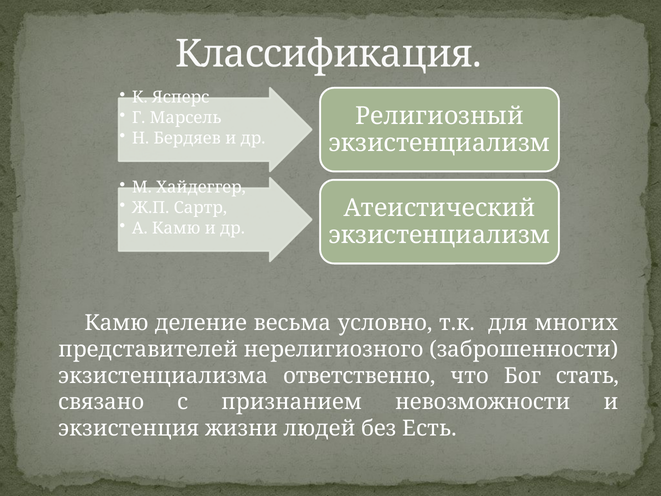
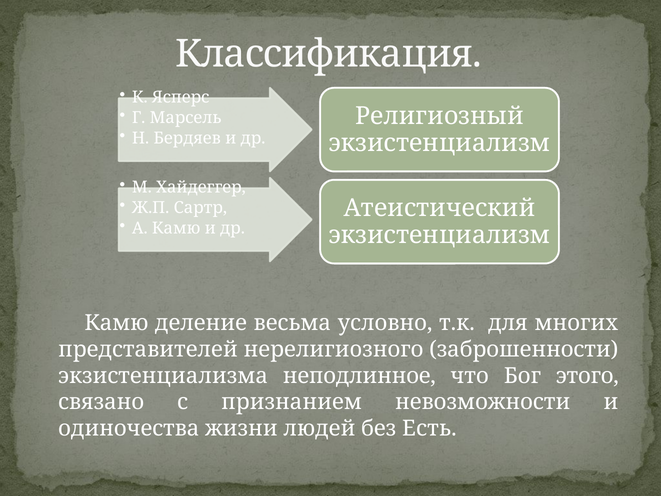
ответственно: ответственно -> неподлинное (359, 376)
стать: стать -> этого (587, 376)
экзистенция: экзистенция -> одиночества (129, 428)
